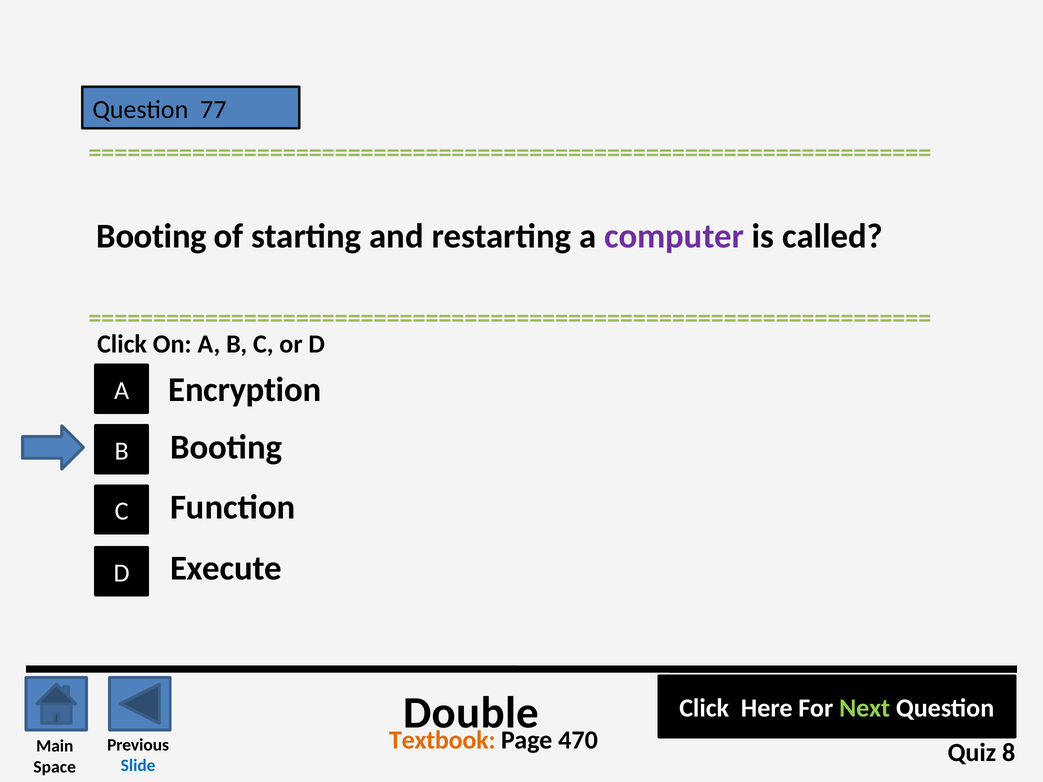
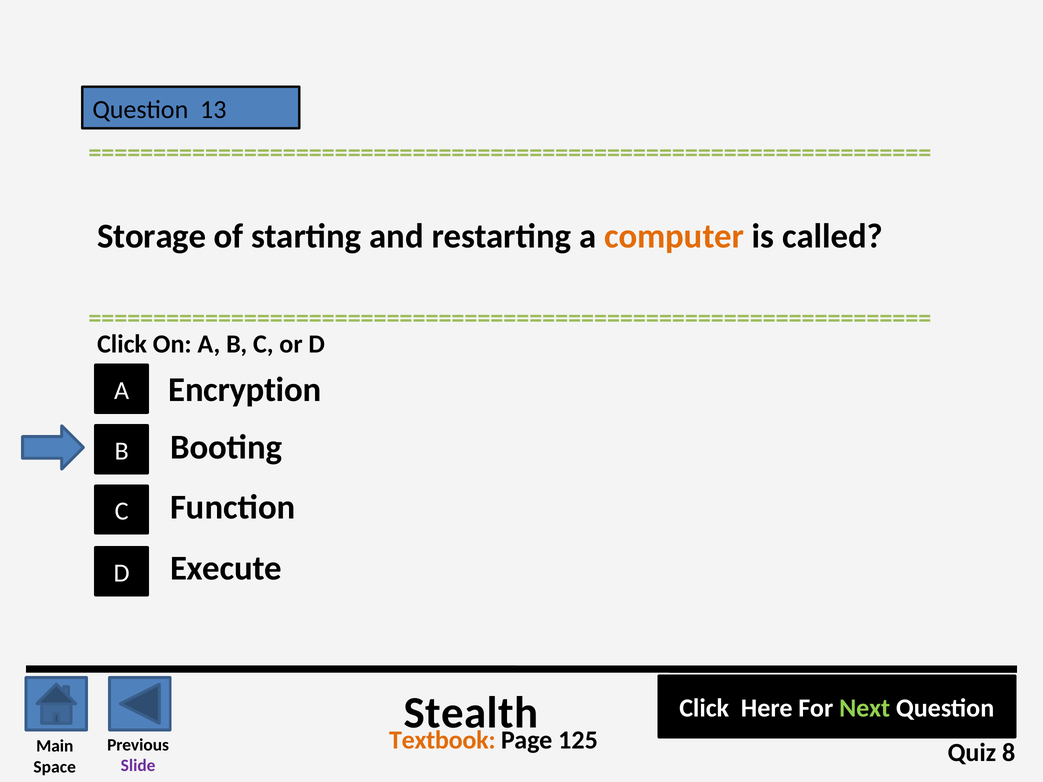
77: 77 -> 13 (213, 109)
Booting: Booting -> Storage (152, 237)
computer colour: purple -> orange (674, 237)
Double: Double -> Stealth (471, 713)
470: 470 -> 125 (578, 740)
Slide colour: blue -> purple (138, 766)
